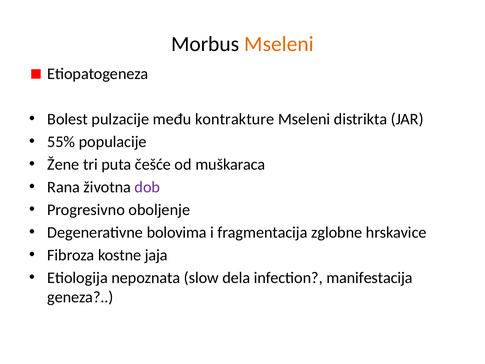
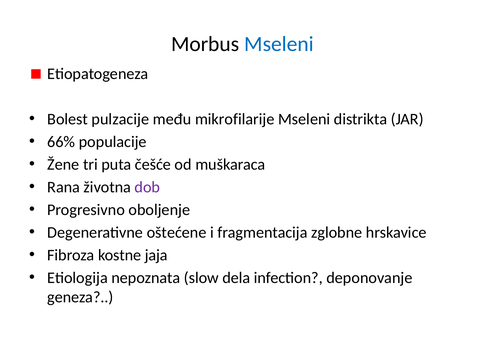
Mseleni colour: orange -> blue (279, 44)
kontrakture: kontrakture -> mikrofilarije (235, 119)
55%: 55% -> 66% (61, 142)
bolovima: bolovima -> oštećene (177, 232)
manifestacija: manifestacija -> deponovanje (369, 278)
